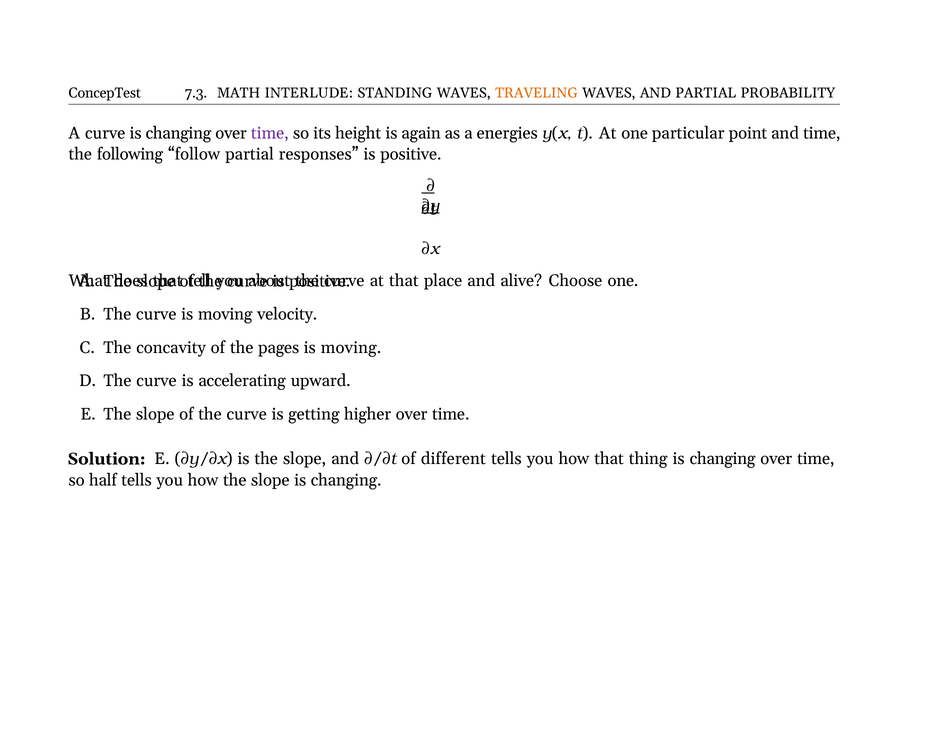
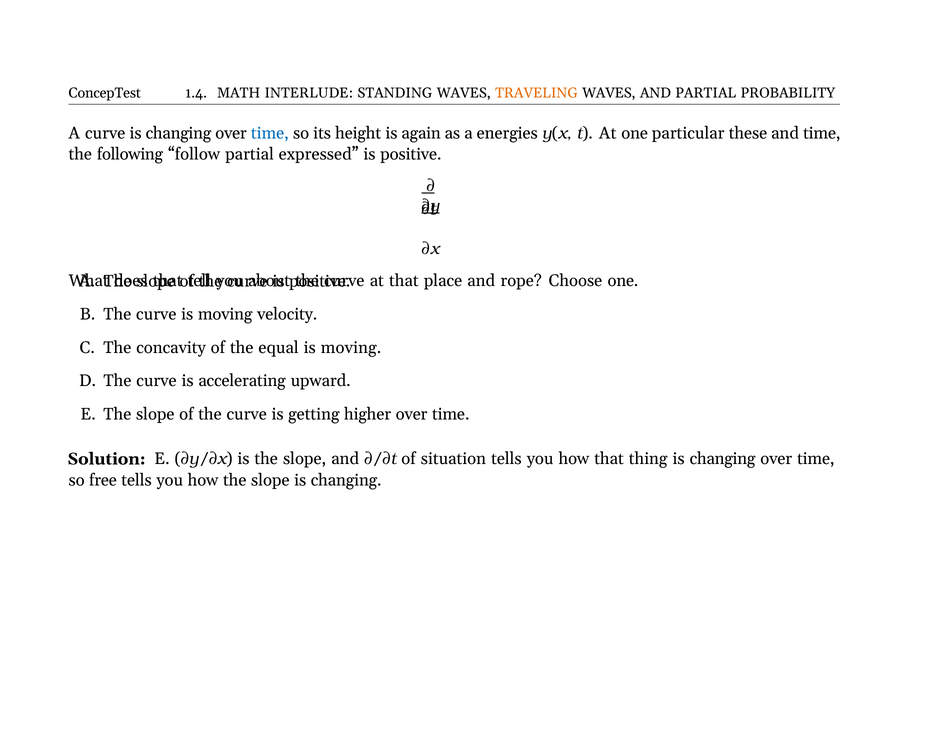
7.3: 7.3 -> 1.4 (196, 93)
time colour: purple -> blue (270, 133)
point: point -> these (748, 133)
responses: responses -> expressed (319, 154)
alive: alive -> rope (521, 281)
pages: pages -> equal (279, 347)
different: different -> situation (453, 459)
half: half -> free (103, 480)
